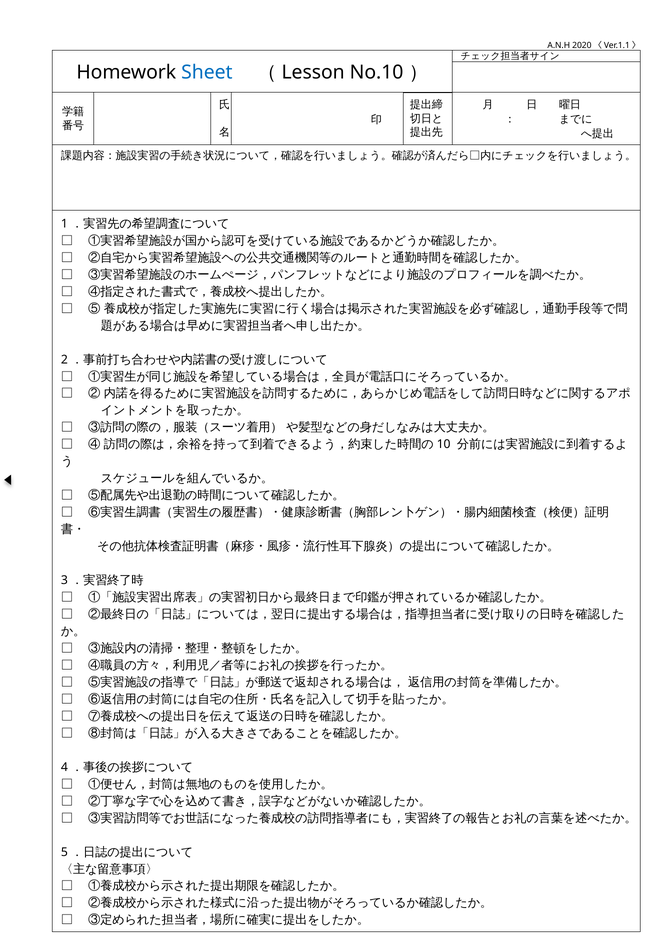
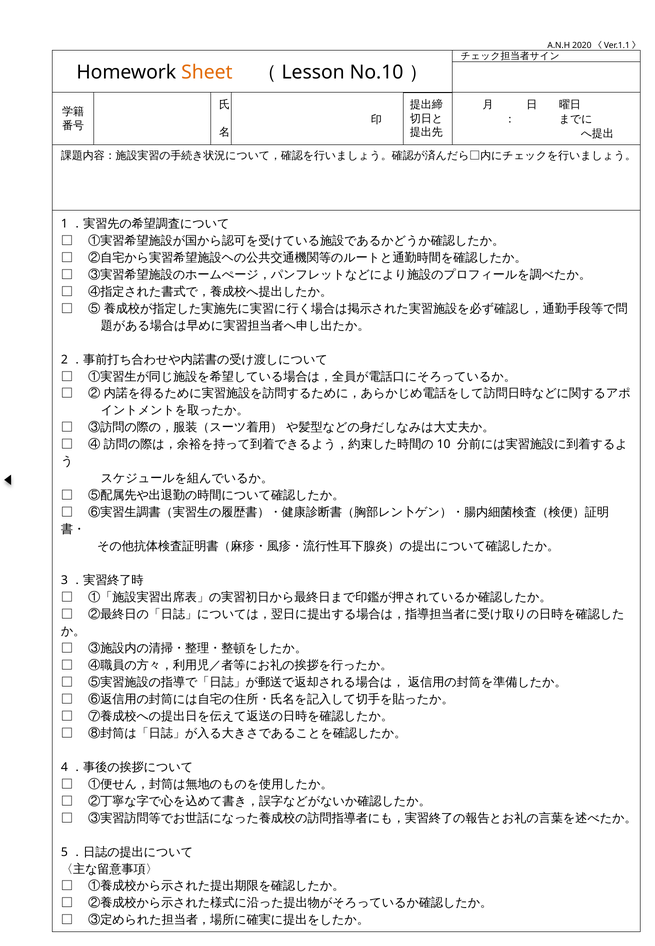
Sheet colour: blue -> orange (207, 72)
